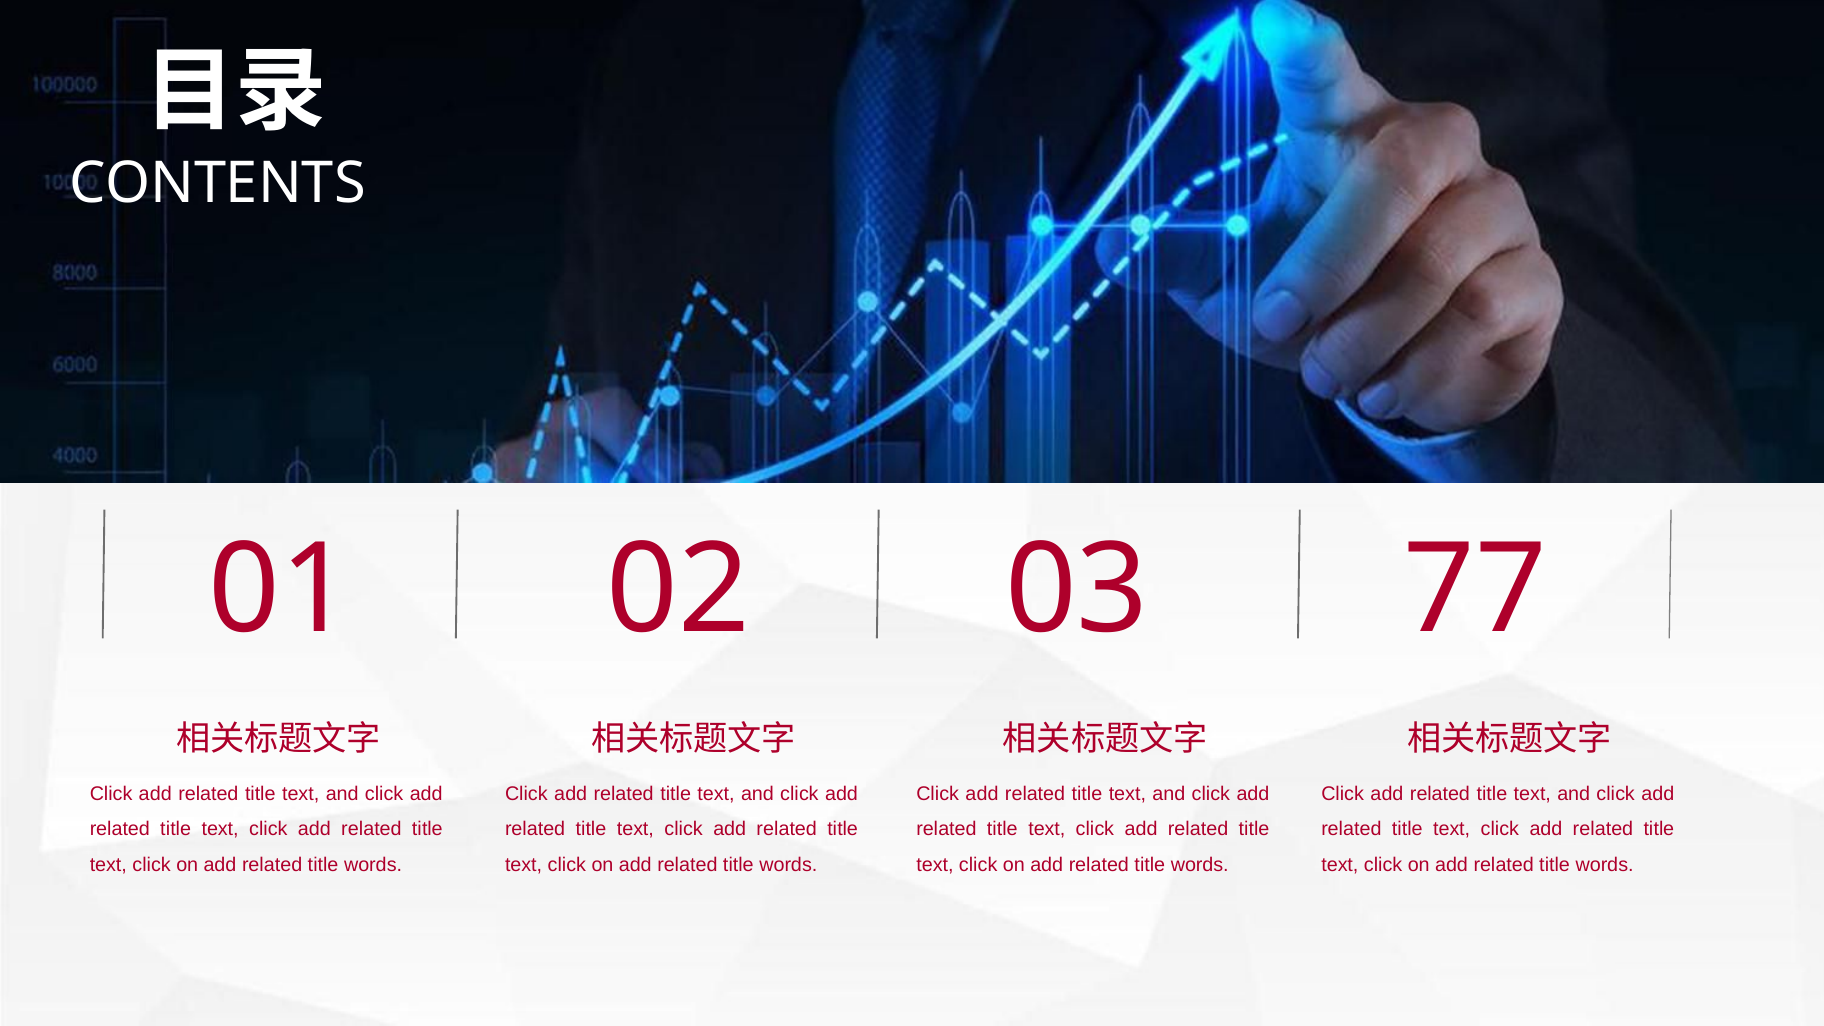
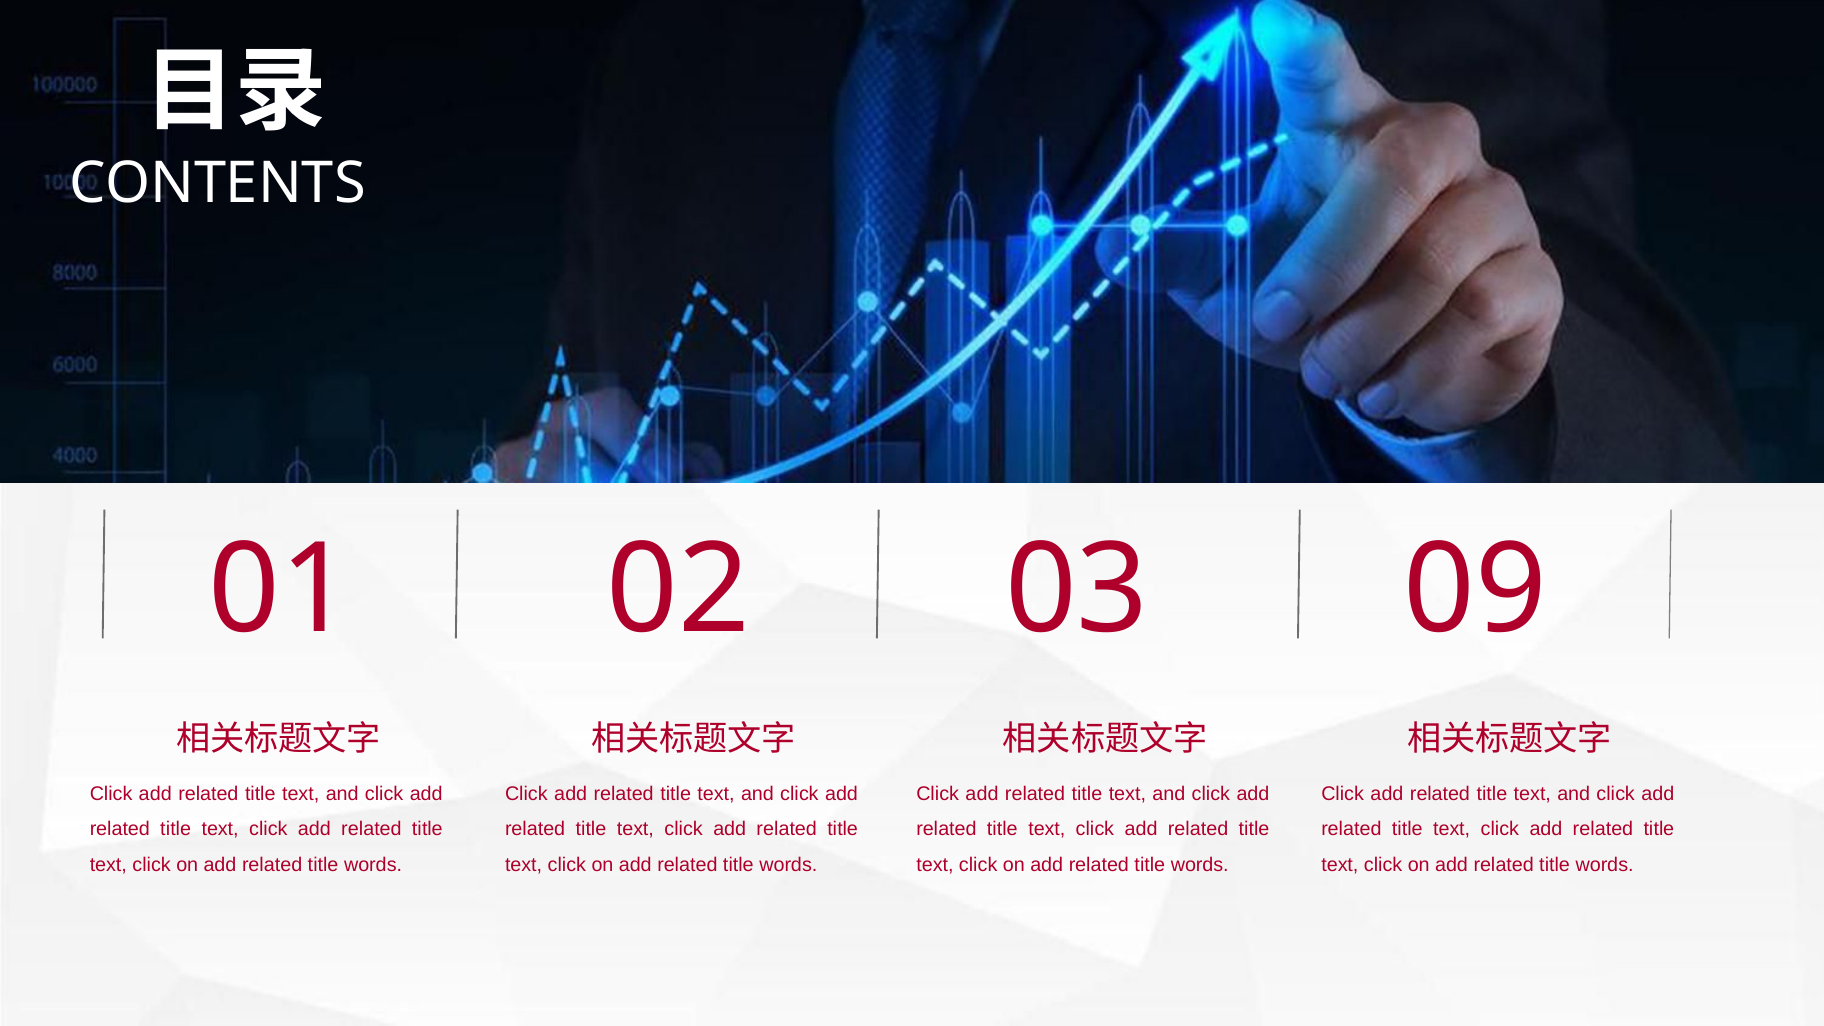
77: 77 -> 09 (1475, 590)
